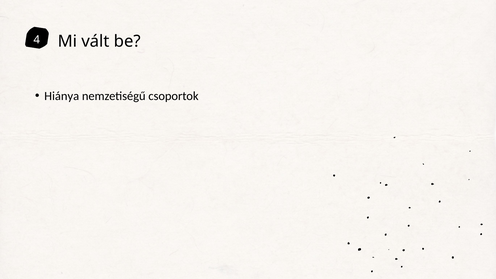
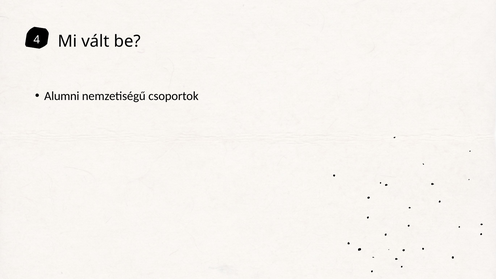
Hiánya: Hiánya -> Alumni (62, 96)
